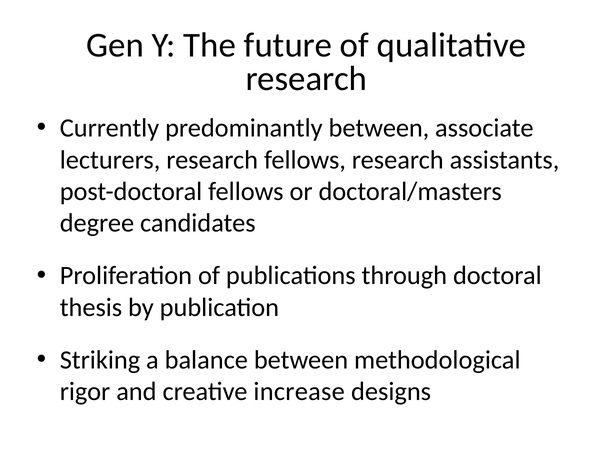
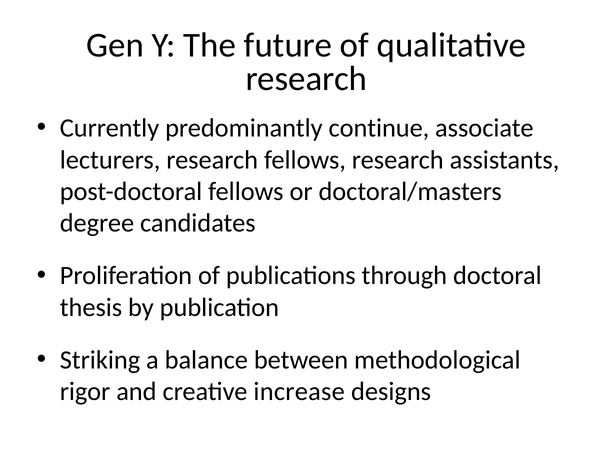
predominantly between: between -> continue (379, 128)
